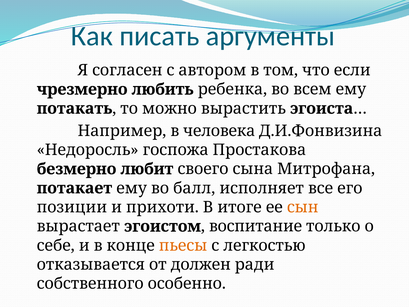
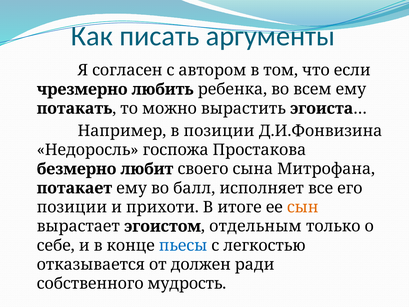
в человека: человека -> позиции (219, 131)
воспитание: воспитание -> отдельным (255, 226)
пьесы colour: orange -> blue (183, 245)
особенно: особенно -> мудрость (187, 283)
